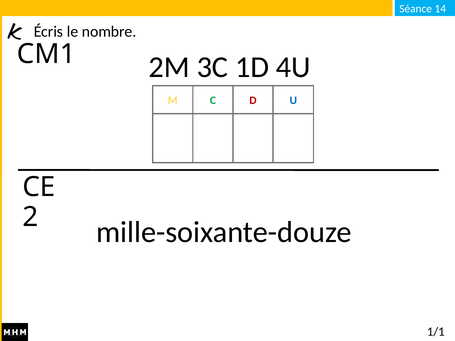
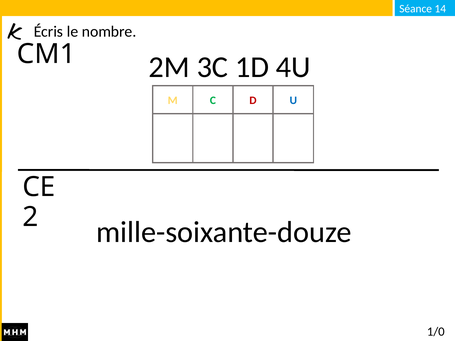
1/1: 1/1 -> 1/0 (436, 332)
